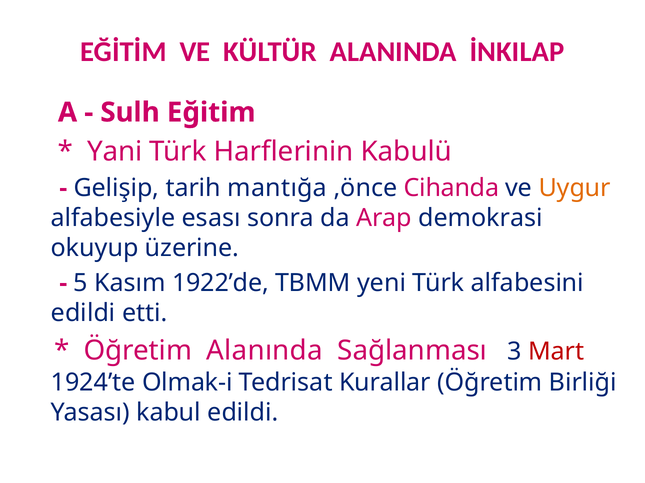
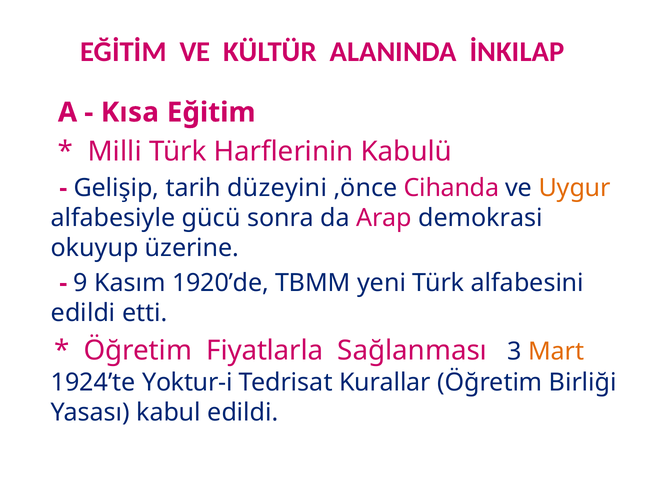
Sulh: Sulh -> Kısa (130, 113)
Yani: Yani -> Milli (115, 152)
mantığa: mantığa -> düzeyini (277, 188)
esası: esası -> gücü (211, 218)
5: 5 -> 9 (81, 284)
1922’de: 1922’de -> 1920’de (220, 284)
Alanında: Alanında -> Fiyatlarla (265, 351)
Mart colour: red -> orange (556, 352)
Olmak-i: Olmak-i -> Yoktur-i (187, 383)
